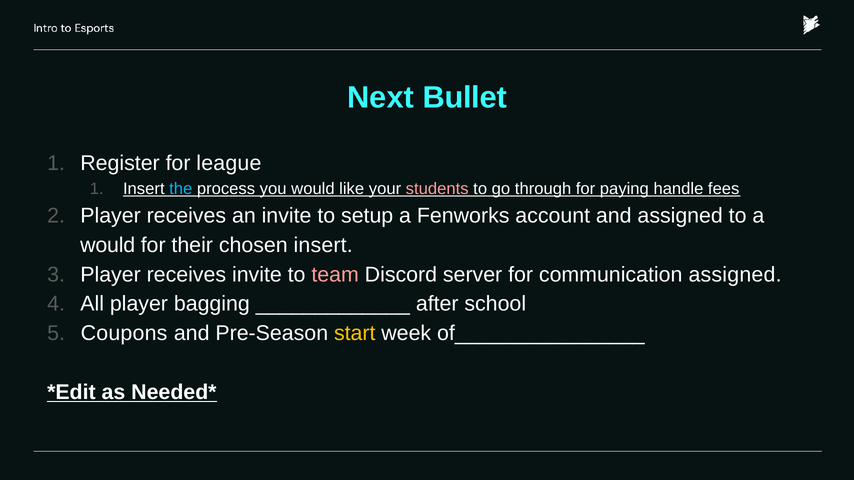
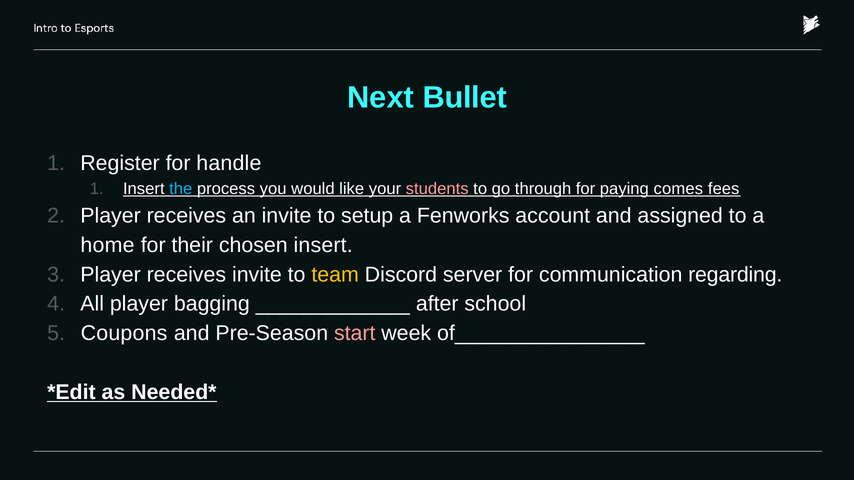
league: league -> handle (229, 163)
handle: handle -> comes (678, 189)
would: would -> home (107, 245)
team colour: pink -> yellow (335, 275)
communication assigned: assigned -> regarding (735, 275)
start colour: yellow -> pink (355, 334)
